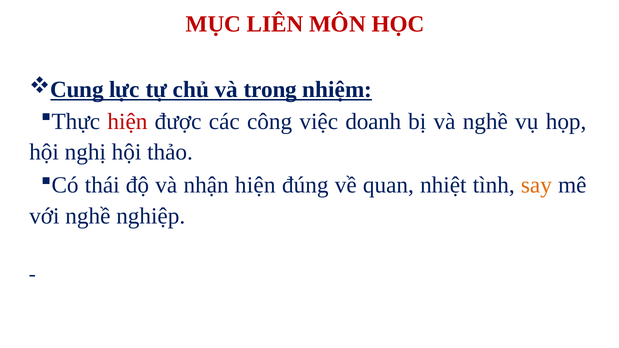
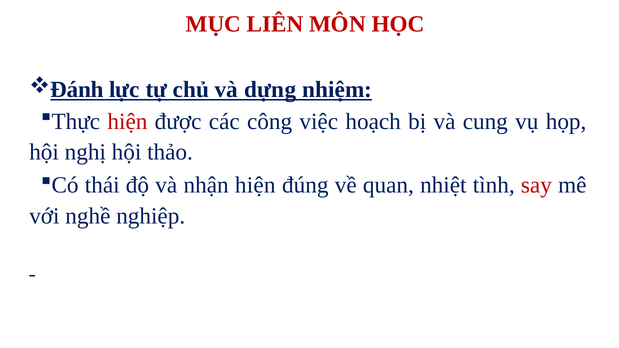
Cung: Cung -> Đánh (77, 90)
trong: trong -> dựng (270, 90)
doanh: doanh -> hoạch (373, 122)
và nghề: nghề -> cung (485, 122)
say colour: orange -> red (536, 185)
